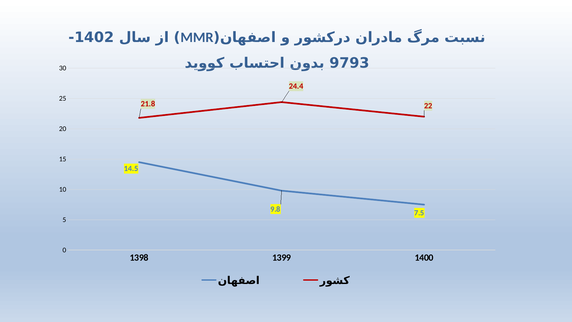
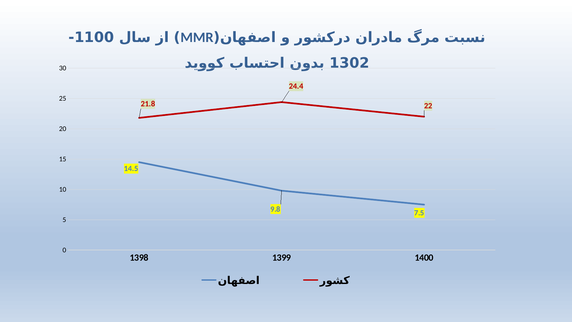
1402: 1402 -> 1100 (94, 37)
9793: 9793 -> 1302 (349, 63)
